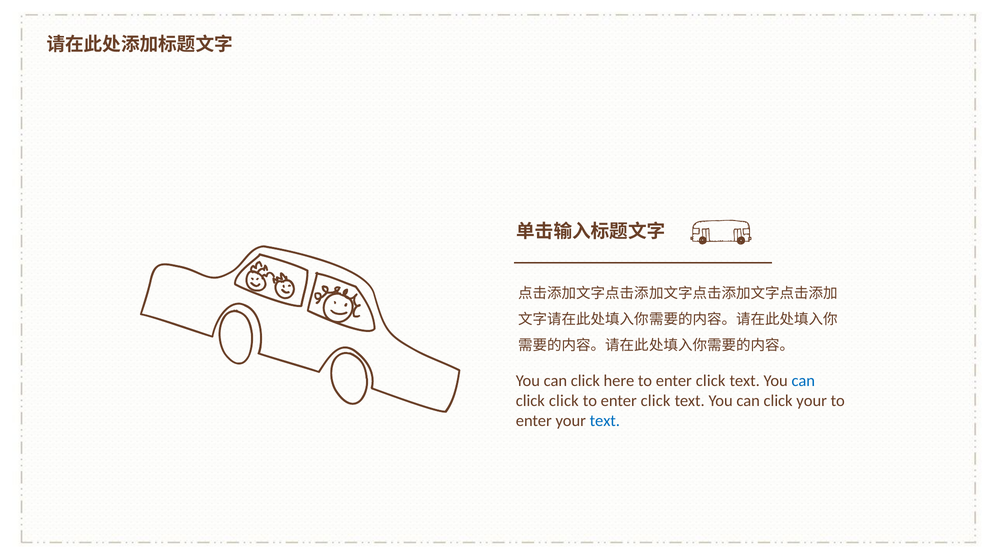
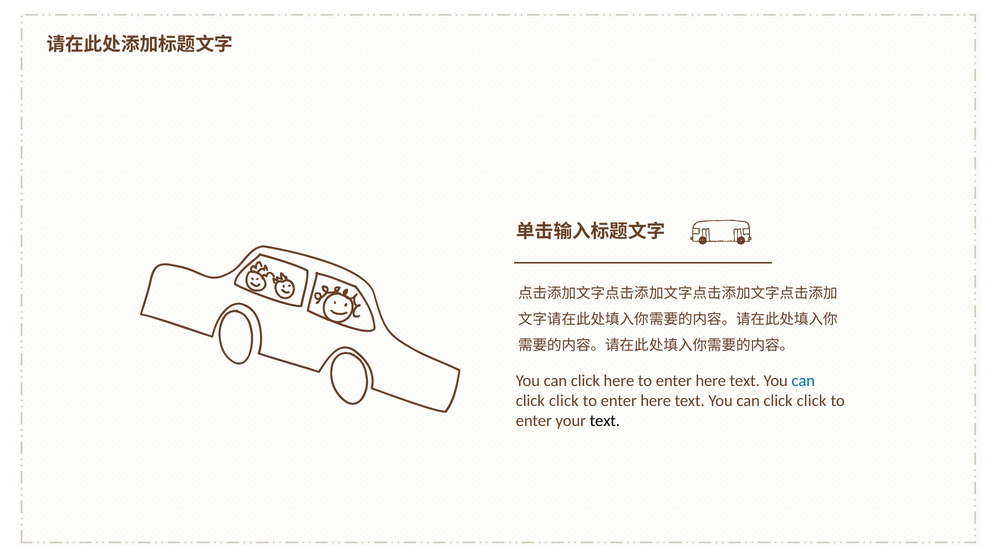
here to enter click: click -> here (711, 381)
click: click -> here (656, 401)
your: your -> click (812, 401)
text colour: blue -> black (605, 421)
